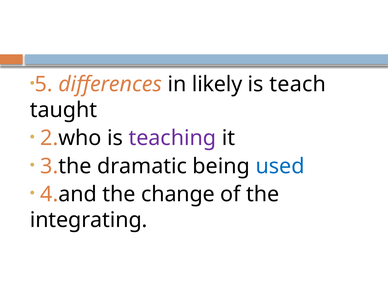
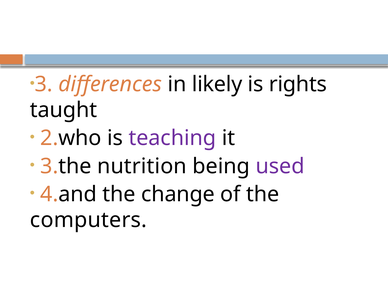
5: 5 -> 3 (44, 84)
teach: teach -> rights (298, 84)
dramatic: dramatic -> nutrition (142, 166)
used colour: blue -> purple (280, 166)
integrating: integrating -> computers (88, 220)
